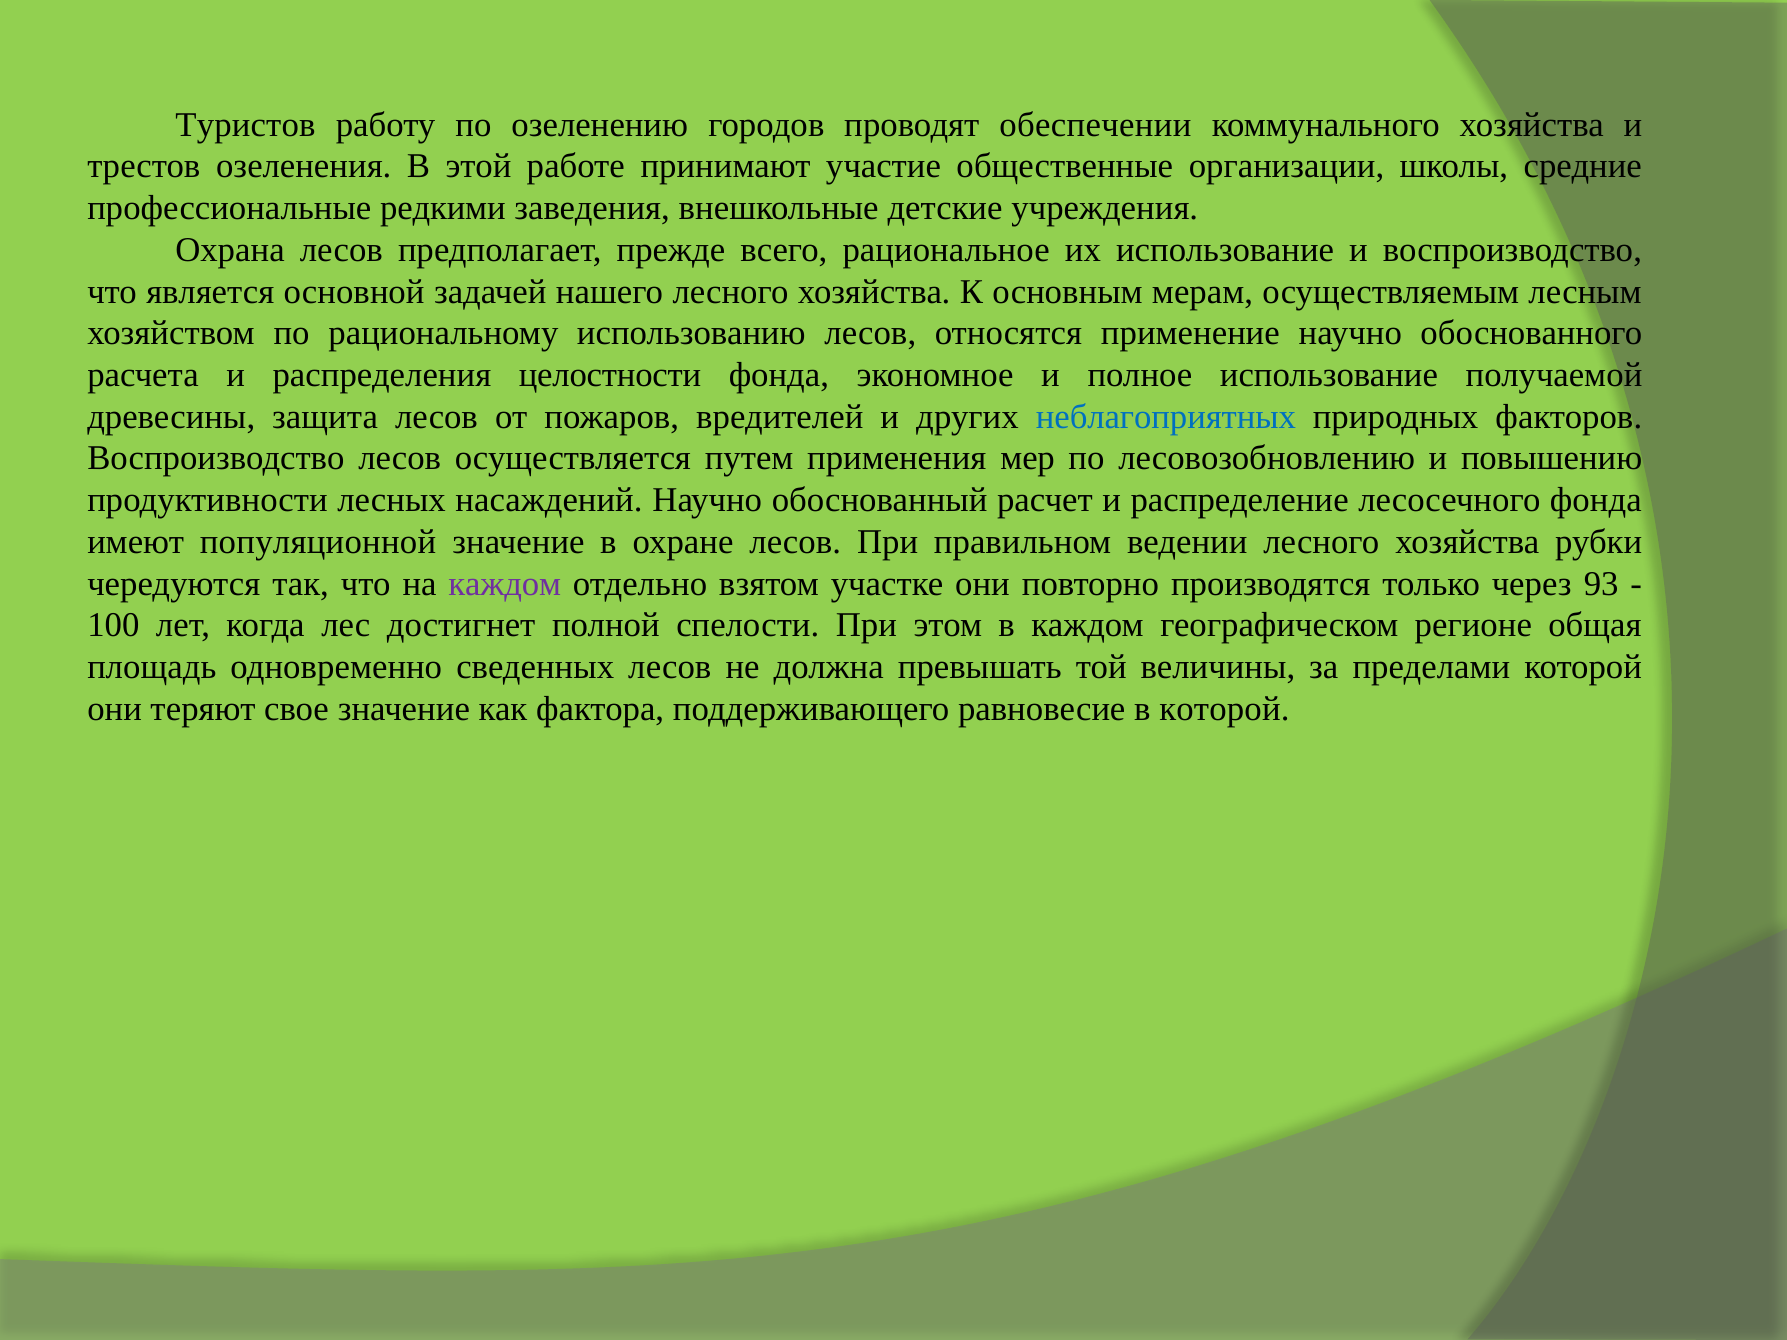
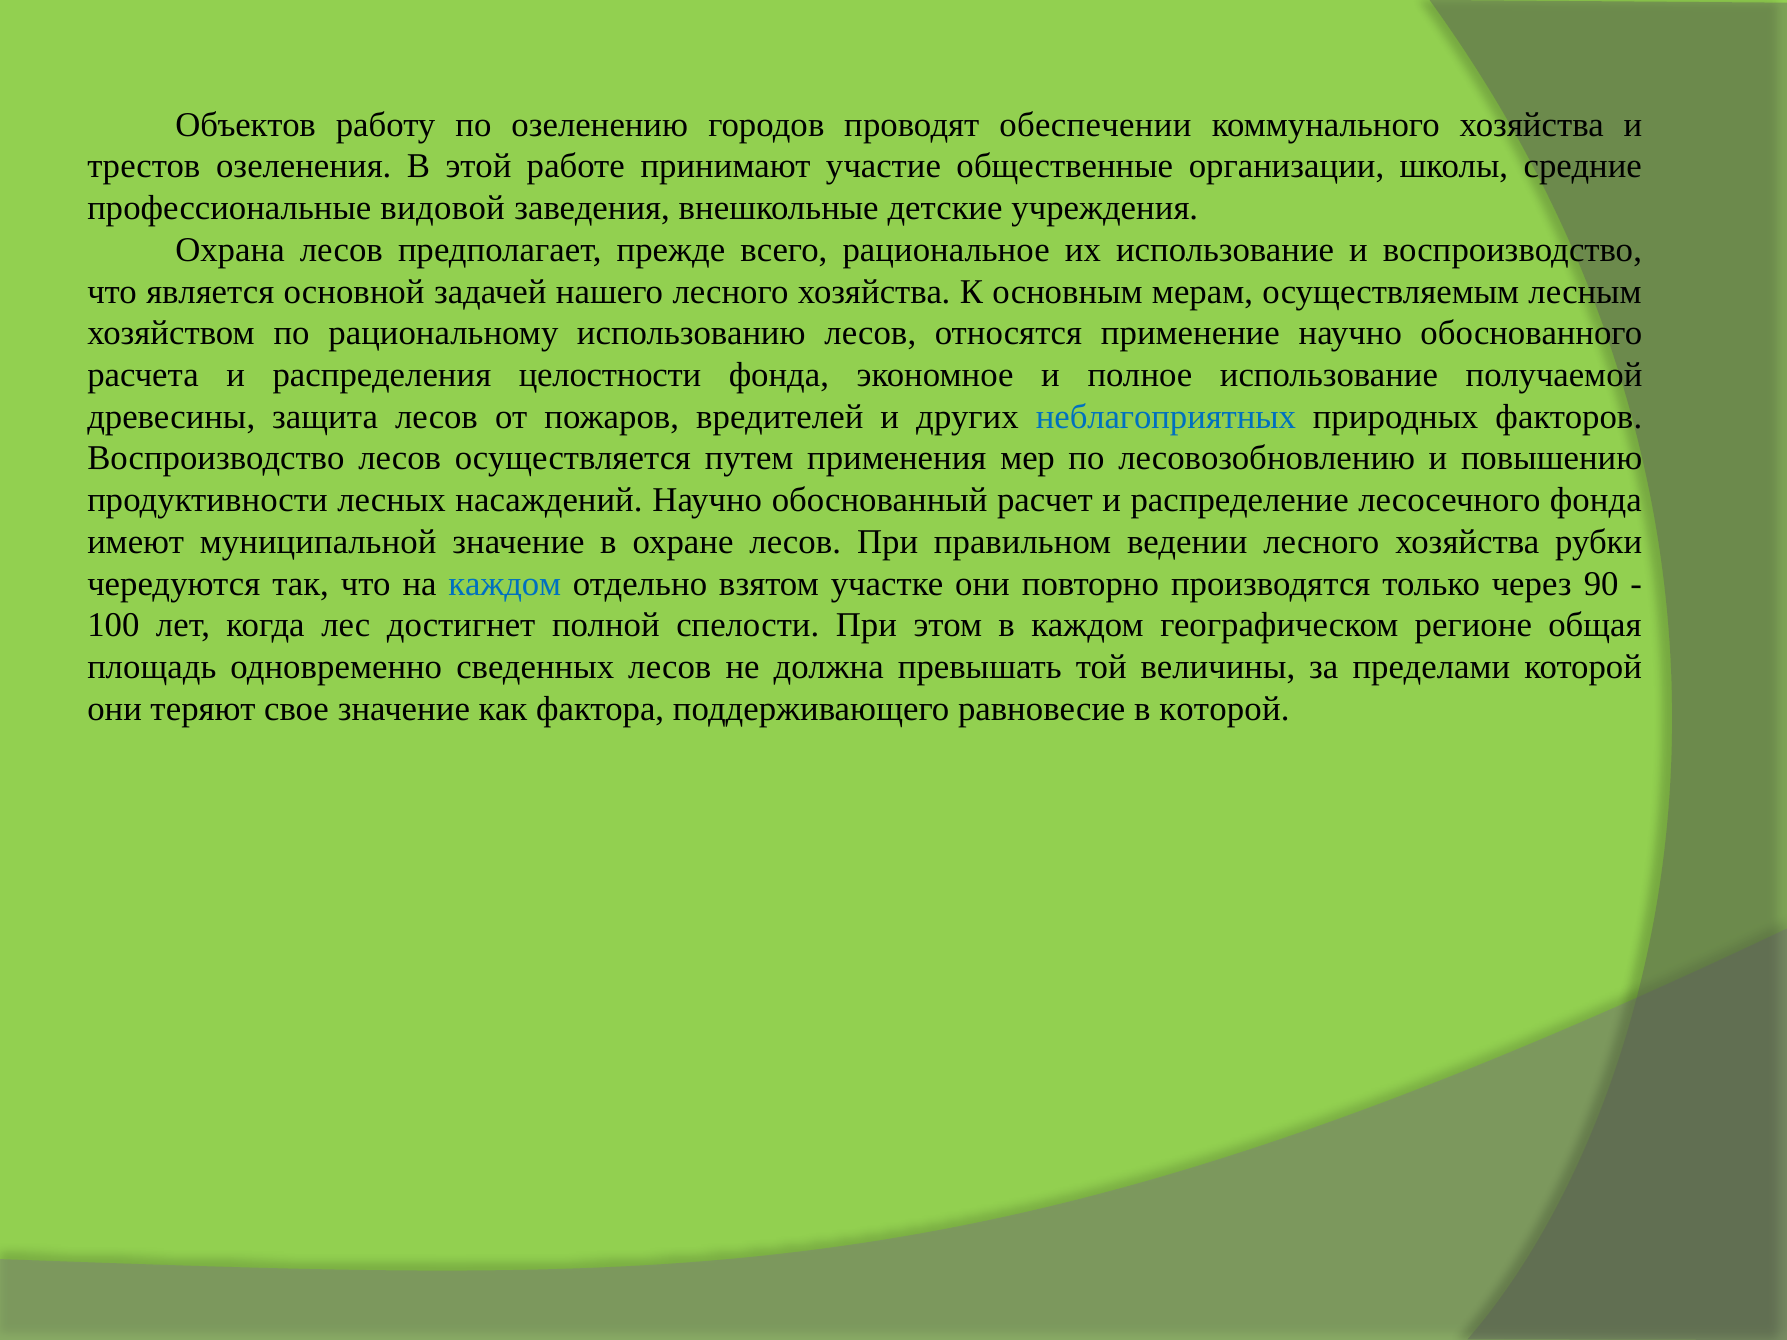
Туристов: Туристов -> Объектов (246, 125)
редкими: редкими -> видовой (443, 208)
популяционной: популяционной -> муниципальной (318, 542)
каждом colour: purple -> blue (505, 584)
93: 93 -> 90 (1601, 584)
